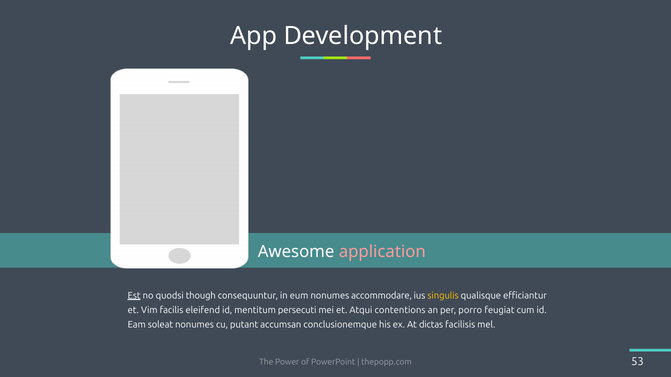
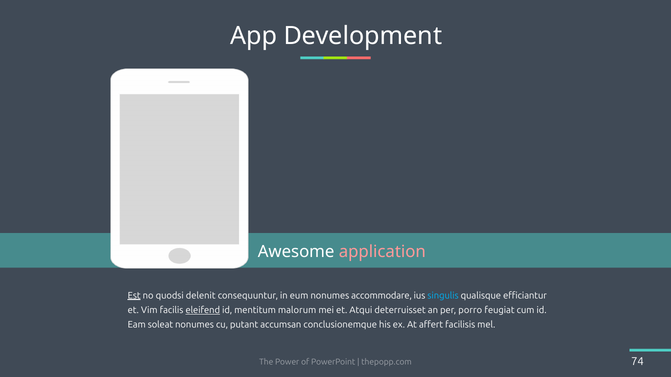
though: though -> delenit (201, 296)
singulis colour: yellow -> light blue (443, 296)
eleifend underline: none -> present (203, 310)
persecuti: persecuti -> malorum (297, 310)
contentions: contentions -> deterruisset (400, 310)
dictas: dictas -> affert (431, 325)
53: 53 -> 74 (637, 362)
